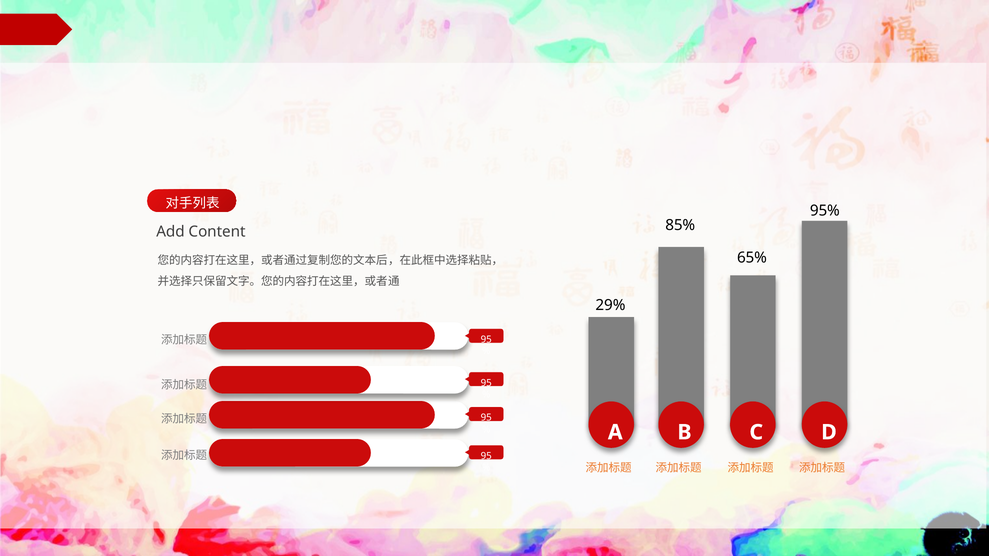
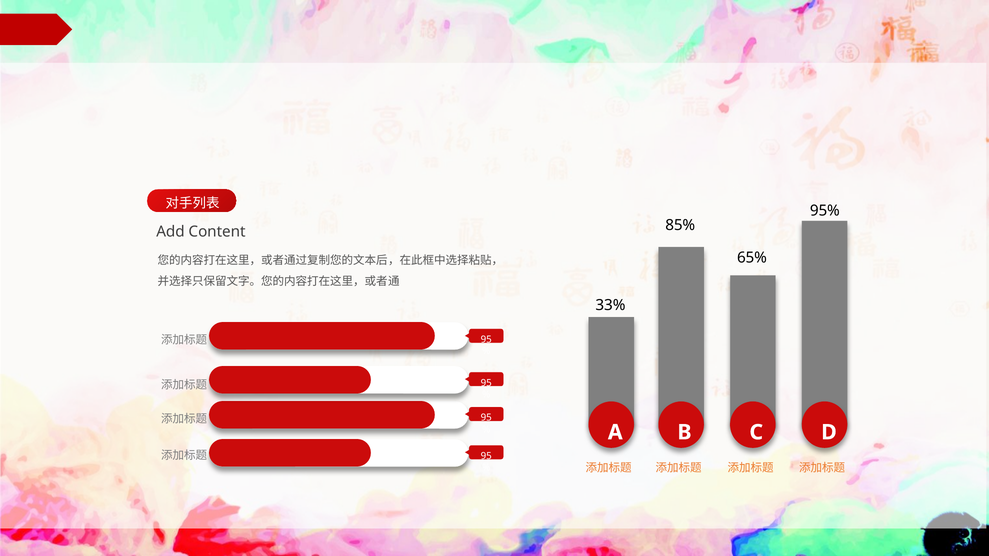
29%: 29% -> 33% (610, 305)
